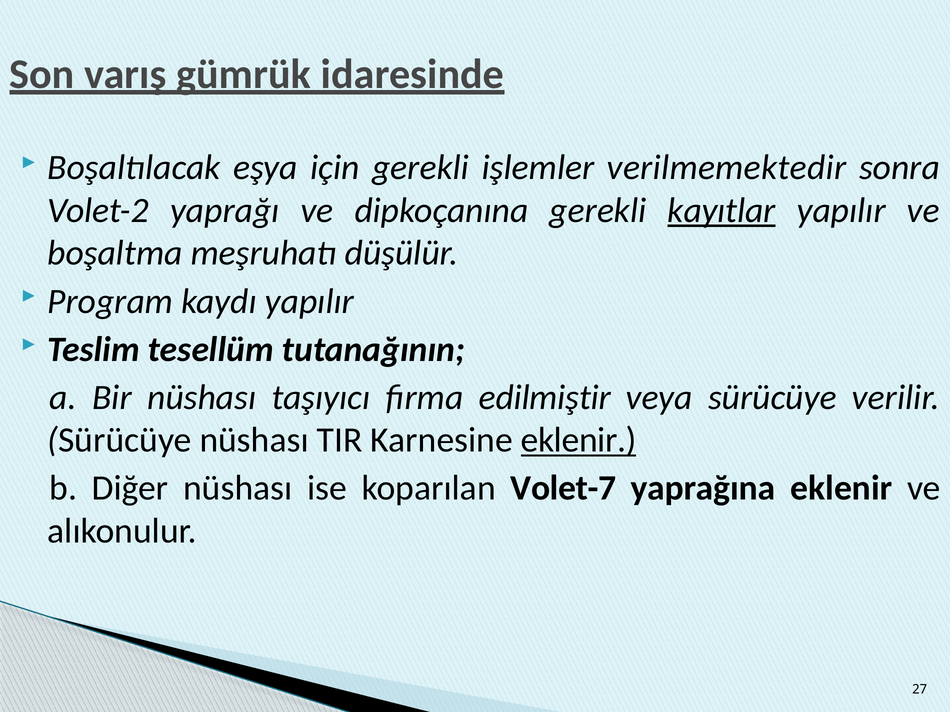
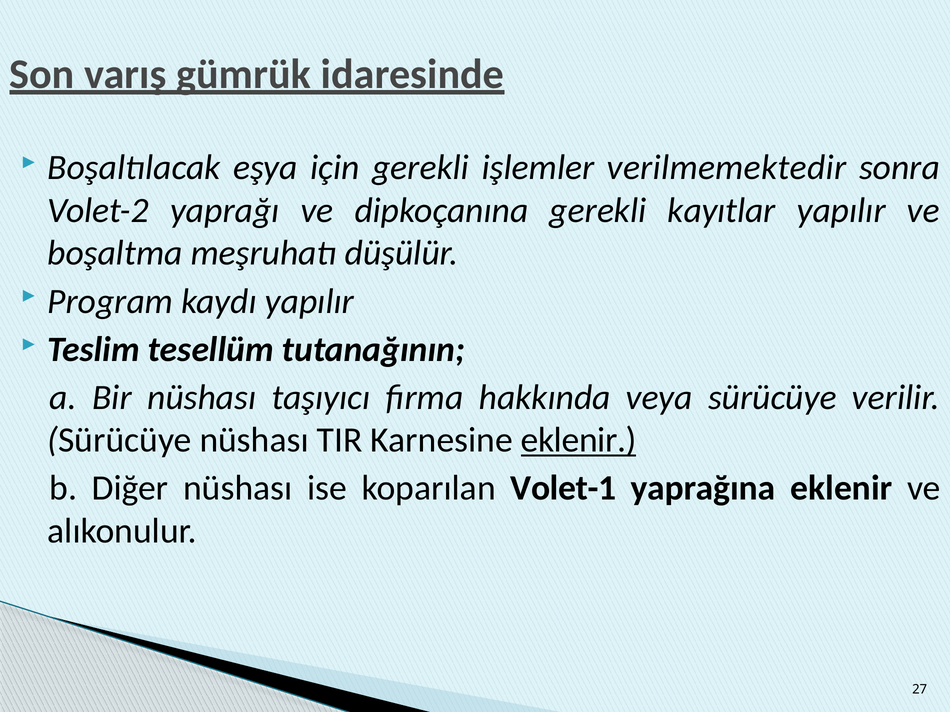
kayıtlar underline: present -> none (722, 211)
edilmiştir: edilmiştir -> hakkında (545, 398)
Volet-7: Volet-7 -> Volet-1 (563, 488)
